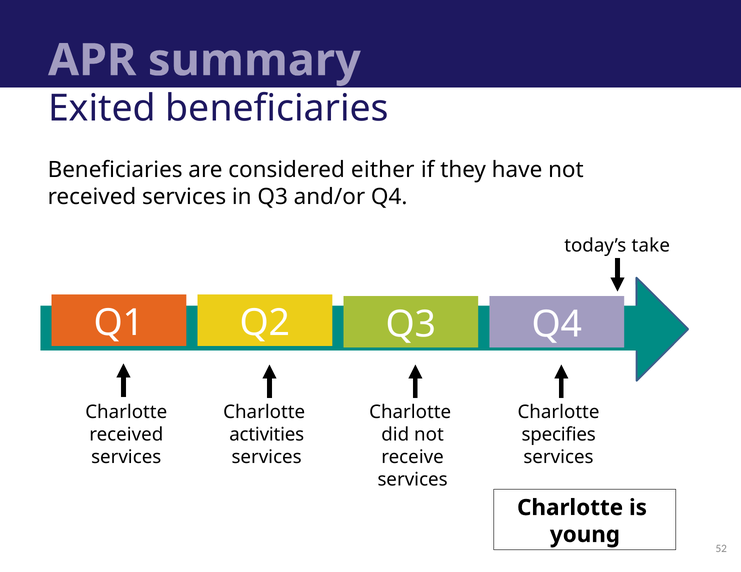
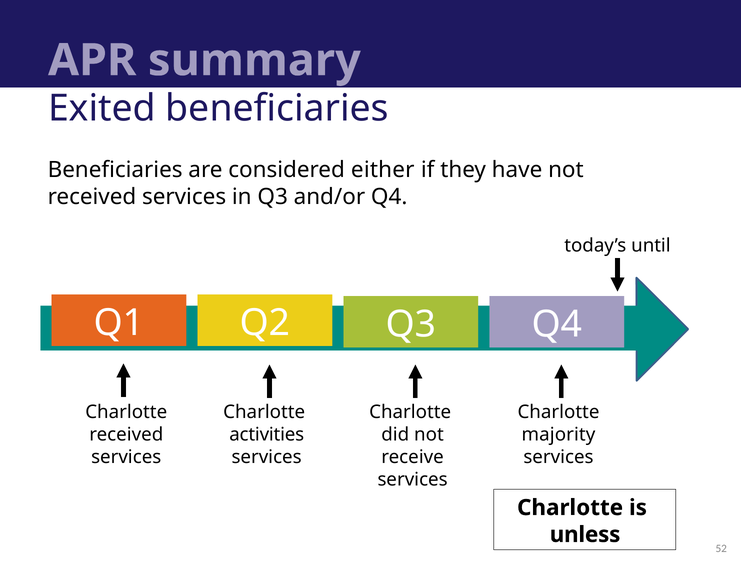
take: take -> until (651, 246)
specifies: specifies -> majority (559, 435)
young: young -> unless (585, 535)
